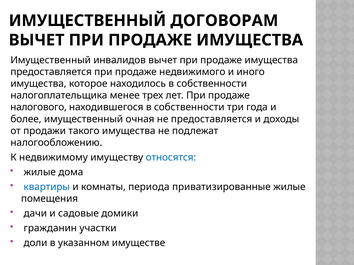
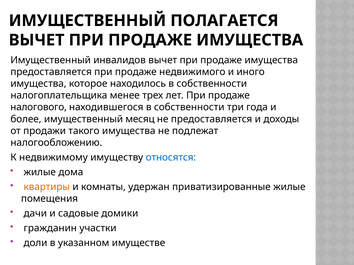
ДОГОВОРАМ: ДОГОВОРАМ -> ПОЛАГАЕТСЯ (224, 21)
очная: очная -> месяц (140, 119)
квартиры colour: blue -> orange (47, 187)
периода: периода -> удержан (149, 187)
